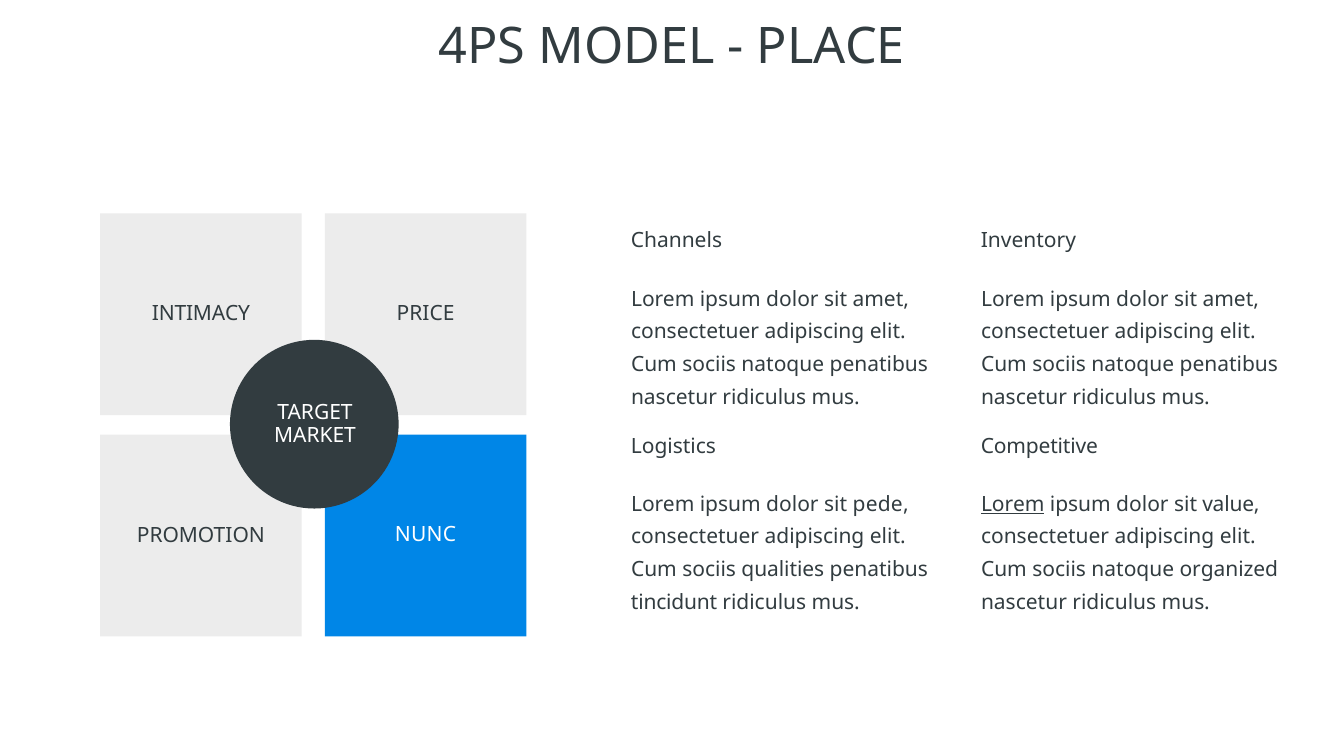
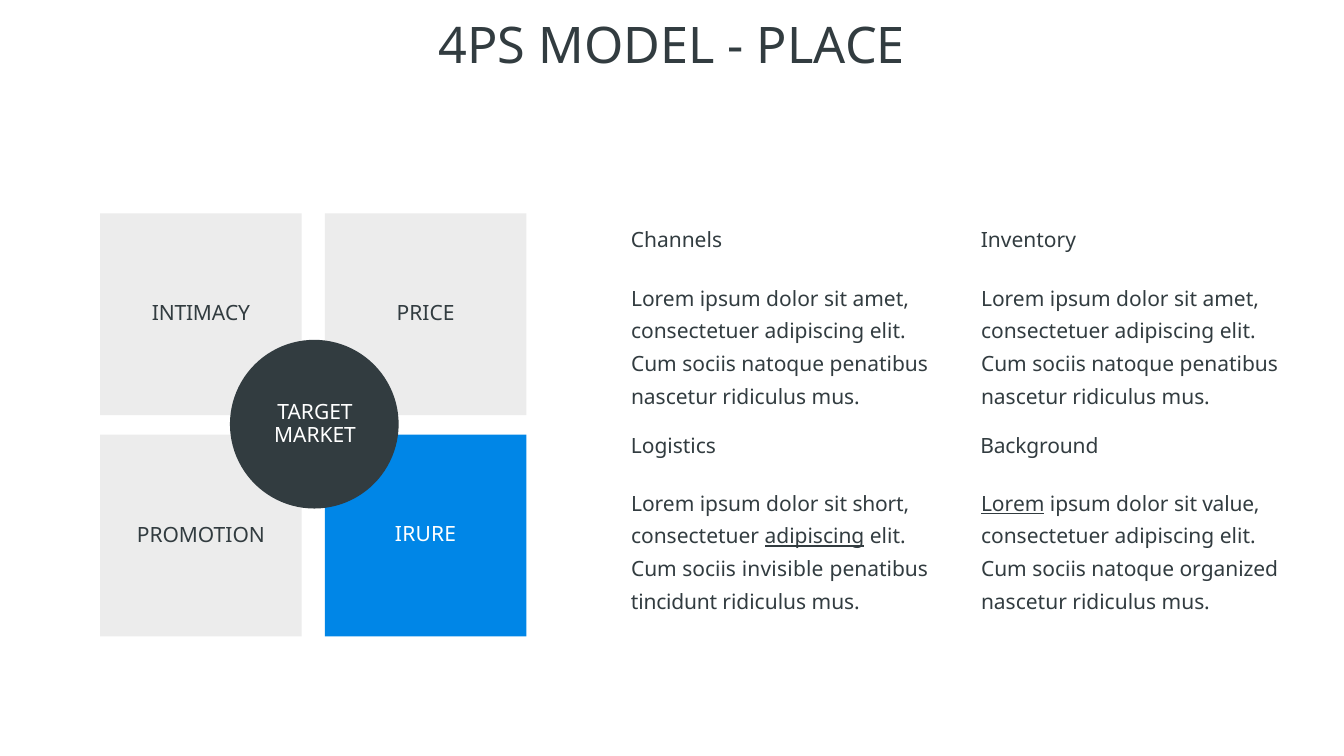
Competitive: Competitive -> Background (1039, 446)
pede: pede -> short (881, 504)
NUNC: NUNC -> IRURE (425, 535)
adipiscing underline: none -> present (815, 537)
qualities: qualities -> invisible (783, 570)
